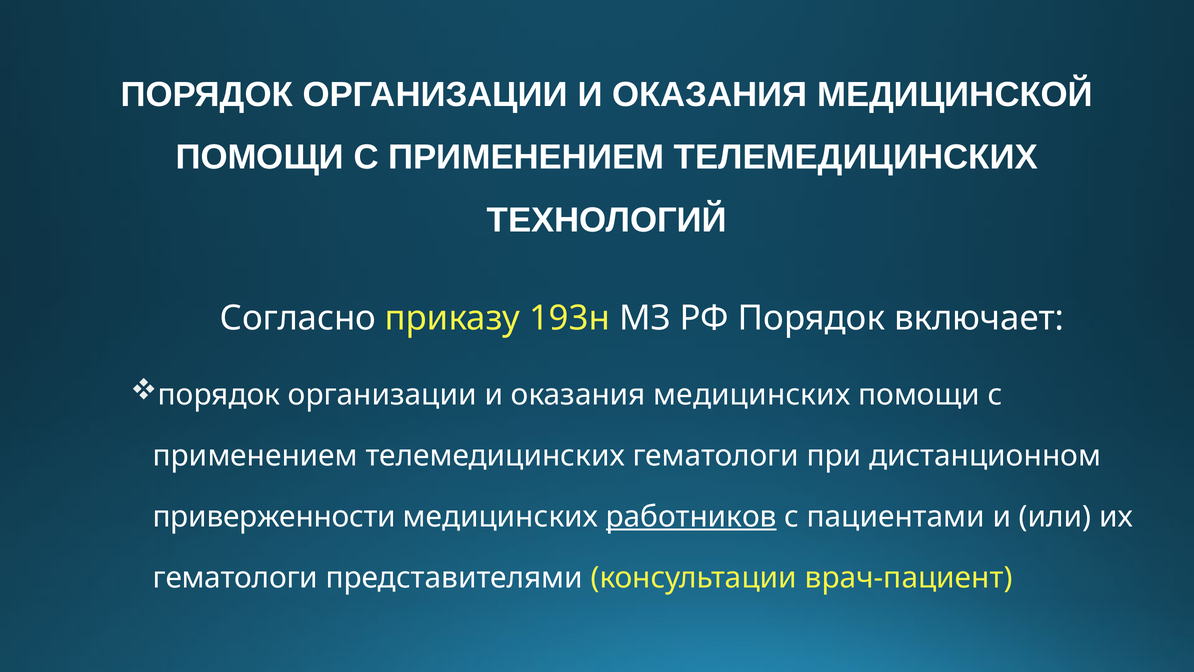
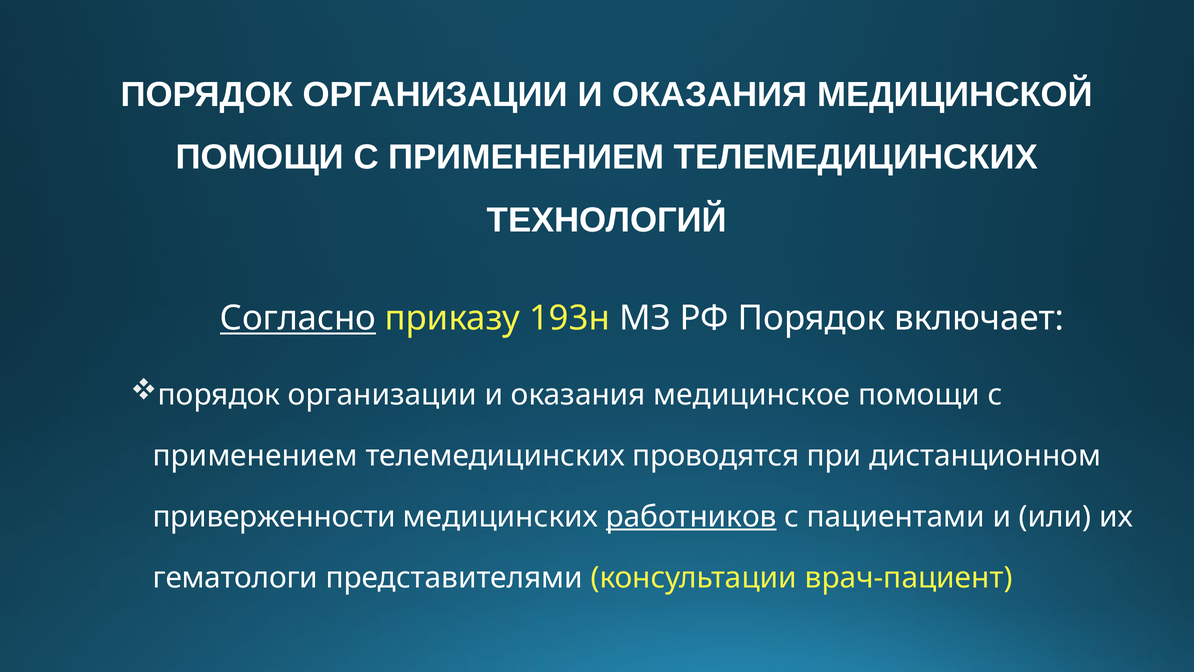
Согласно underline: none -> present (298, 318)
оказания медицинских: медицинских -> медицинское (752, 395)
телемедицинских гематологи: гематологи -> проводятся (716, 456)
